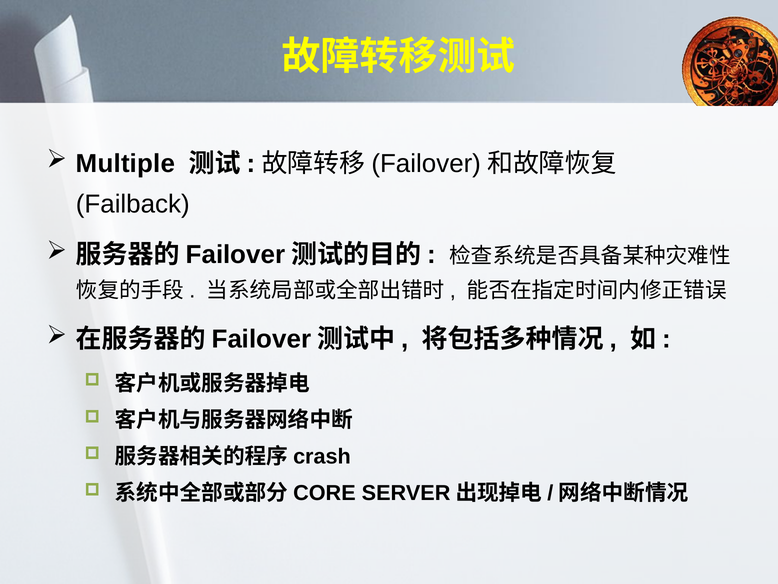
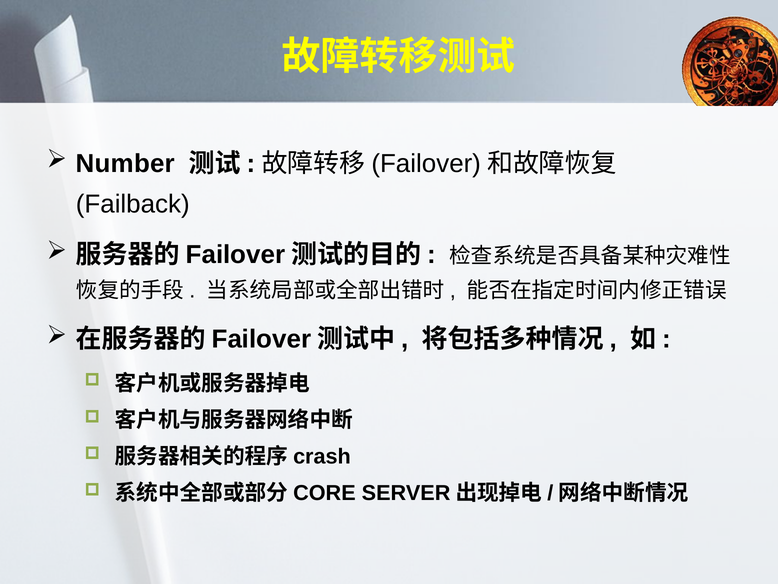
Multiple: Multiple -> Number (125, 163)
